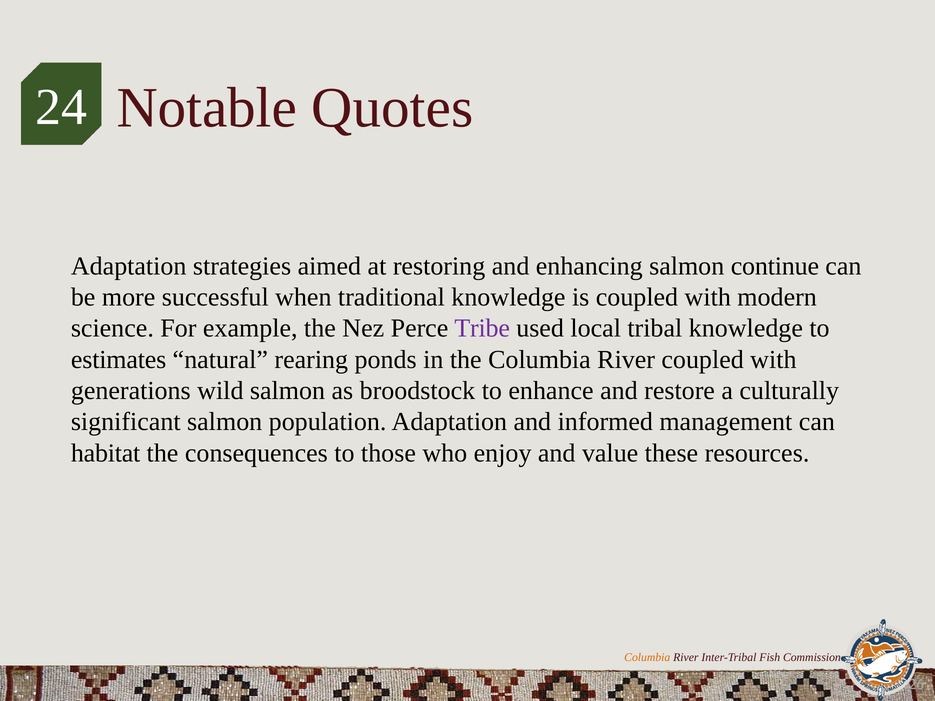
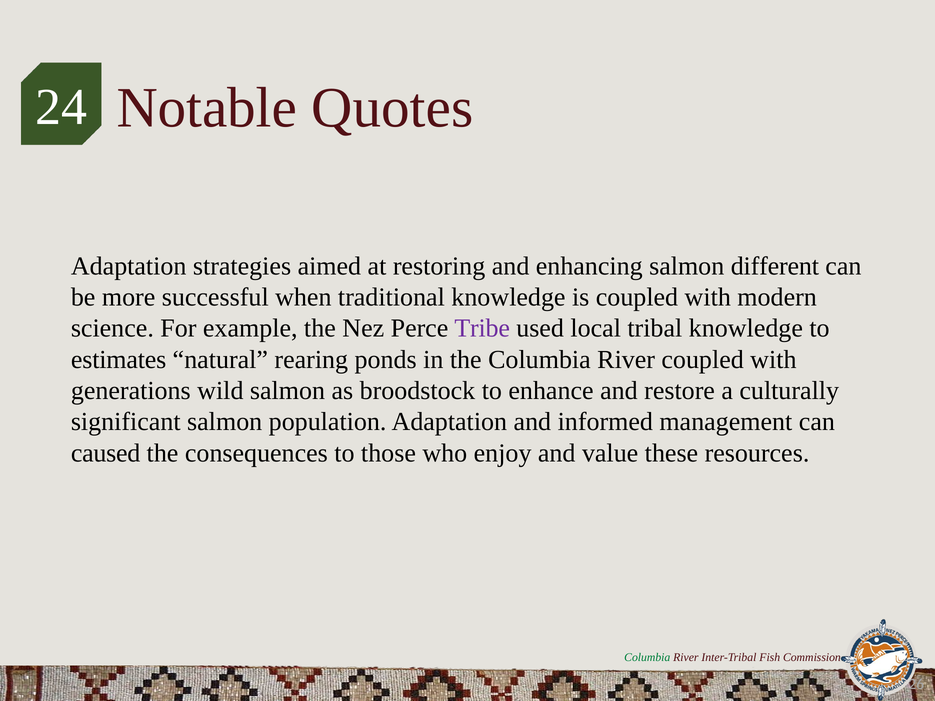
continue: continue -> different (775, 266)
habitat: habitat -> caused (106, 453)
Columbia colour: orange -> green (647, 658)
